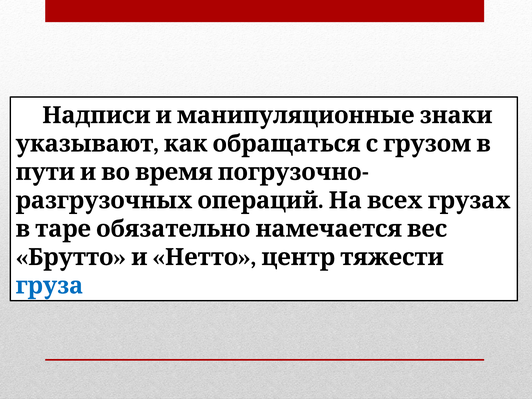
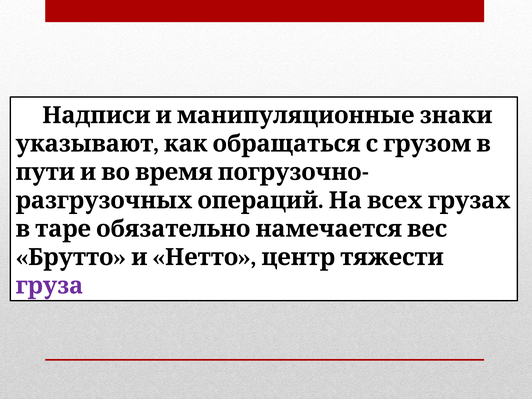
груза colour: blue -> purple (49, 286)
